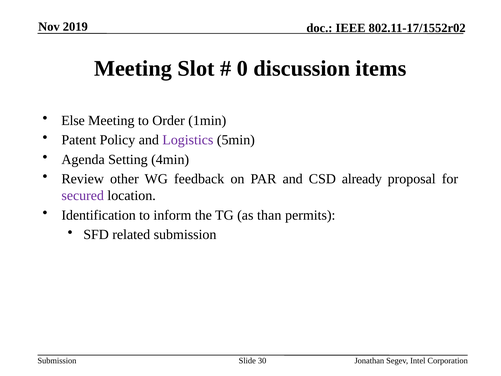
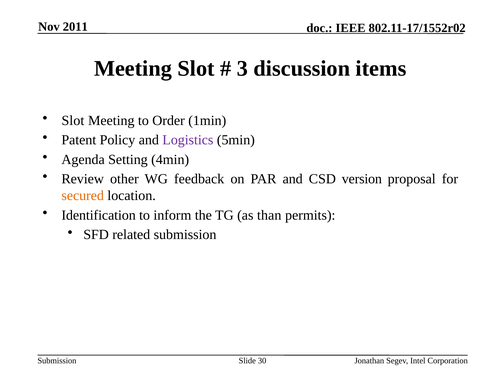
2019: 2019 -> 2011 (75, 27)
0: 0 -> 3 (242, 68)
Else: Else -> Slot (73, 120)
already: already -> version (362, 179)
secured colour: purple -> orange (83, 196)
